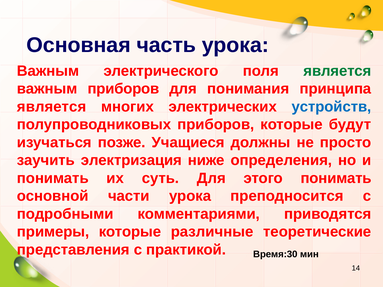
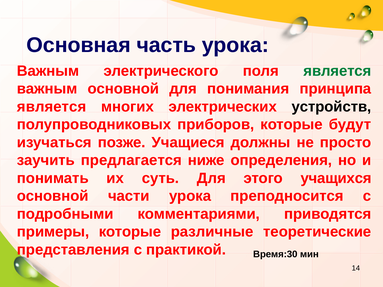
важным приборов: приборов -> основной (123, 89)
устройств colour: blue -> black (331, 107)
электризация: электризация -> предлагается (131, 160)
этого понимать: понимать -> учащихся (336, 178)
